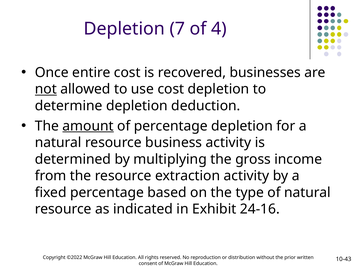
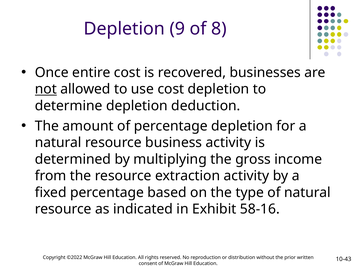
7: 7 -> 9 (177, 29)
4: 4 -> 8 (219, 29)
amount underline: present -> none (88, 126)
24-16: 24-16 -> 58-16 (260, 209)
